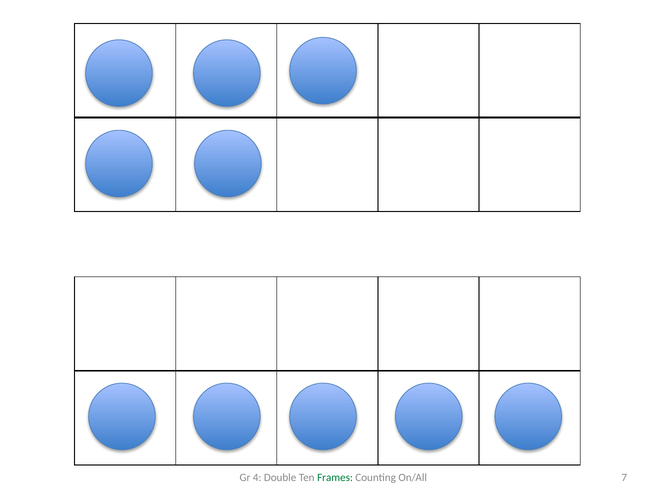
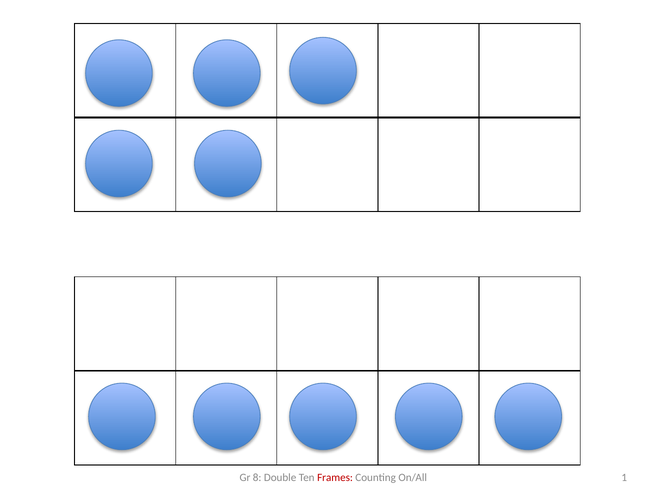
4: 4 -> 8 (257, 478)
Frames colour: green -> red (335, 478)
7: 7 -> 1 (624, 478)
